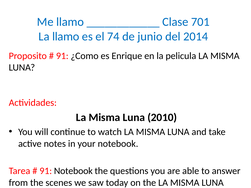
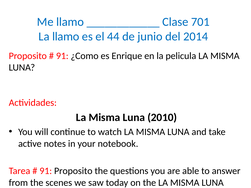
74: 74 -> 44 (113, 37)
91 Notebook: Notebook -> Proposito (73, 171)
